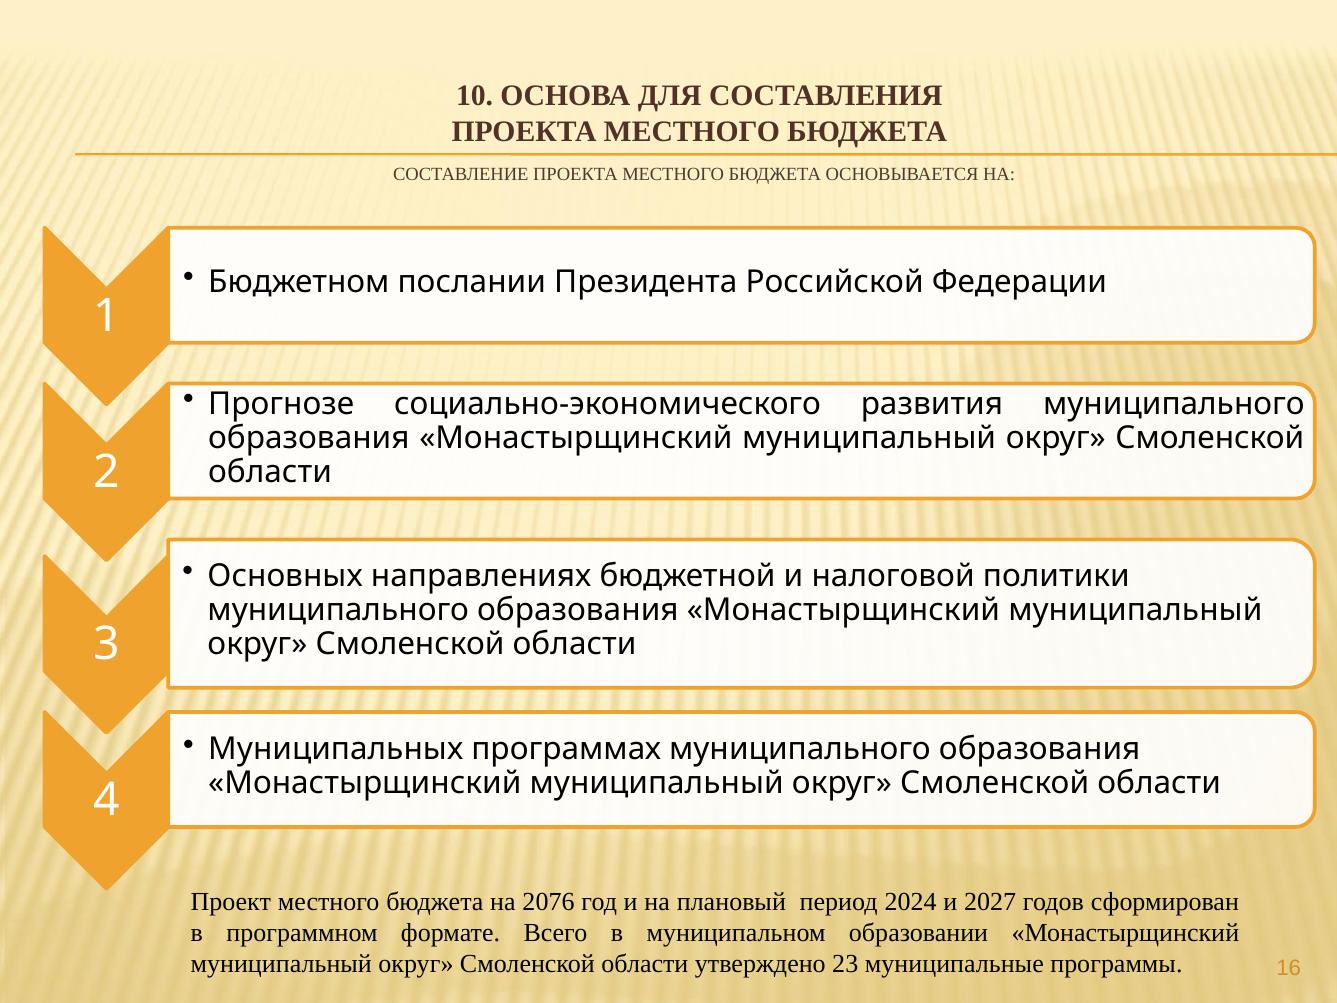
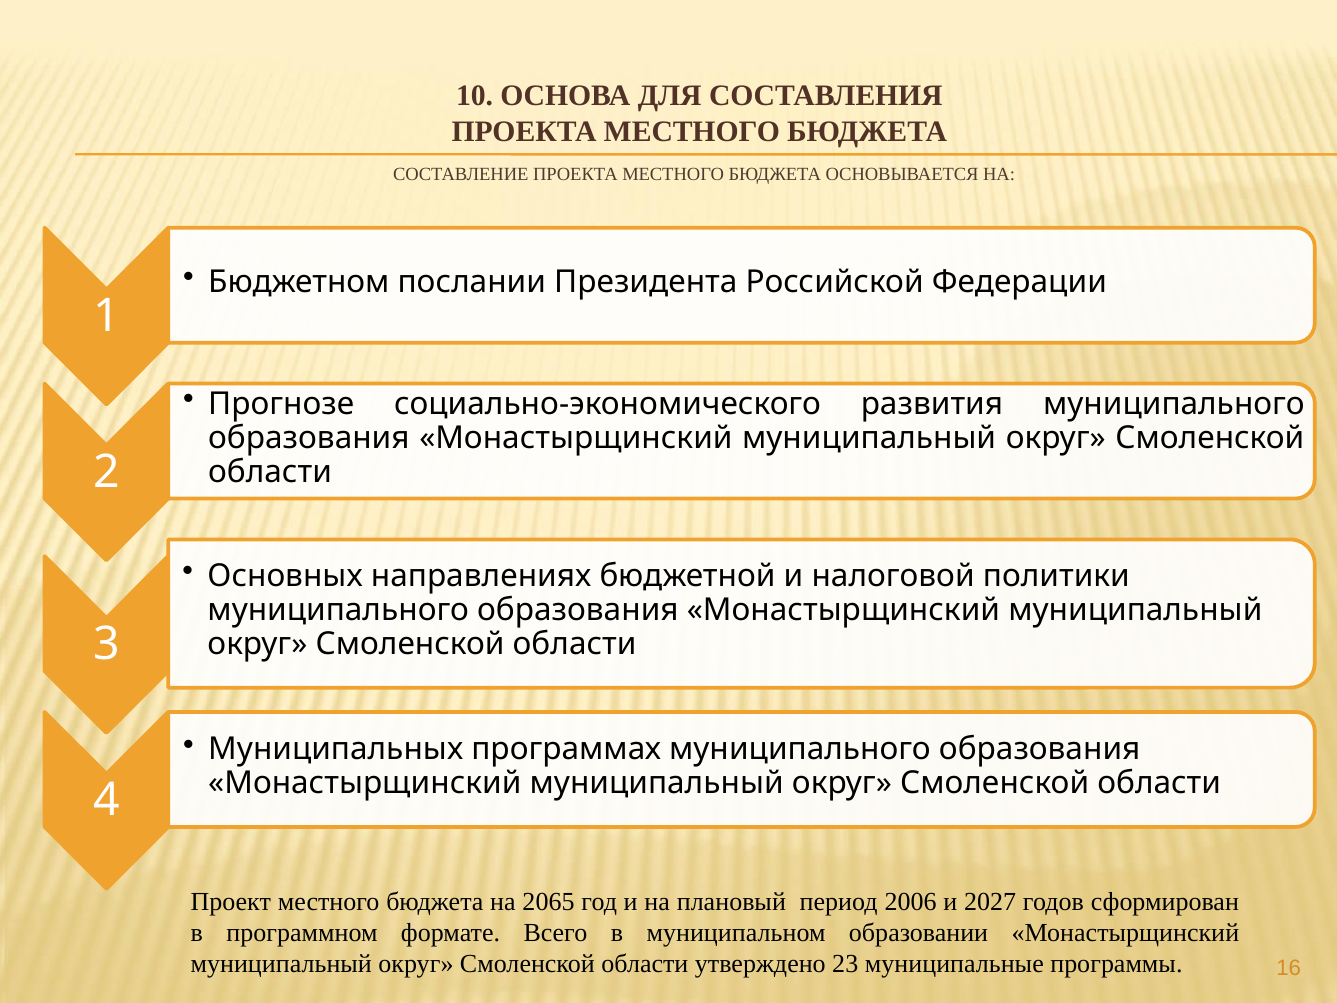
2076: 2076 -> 2065 (549, 901)
2024: 2024 -> 2006 (911, 901)
